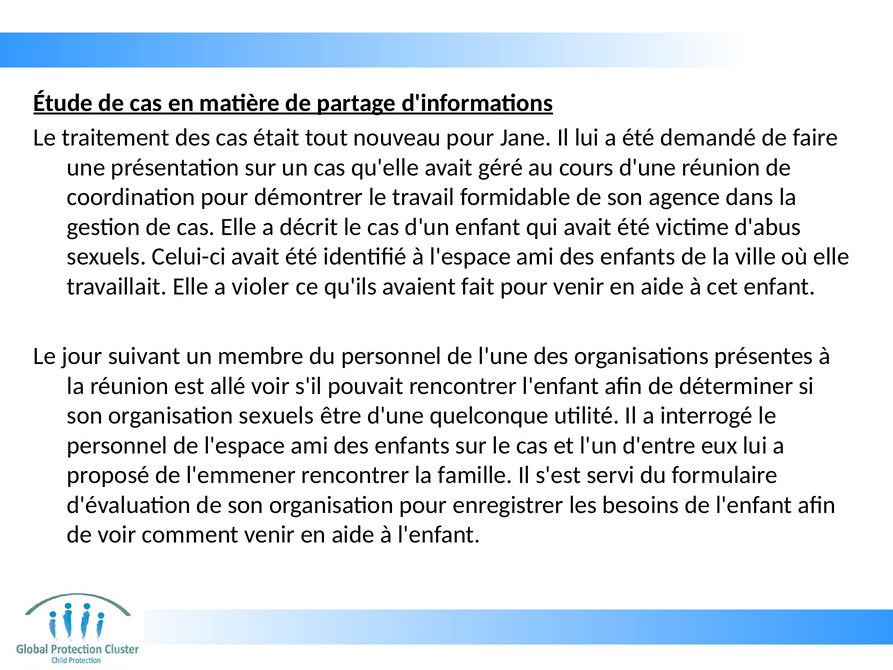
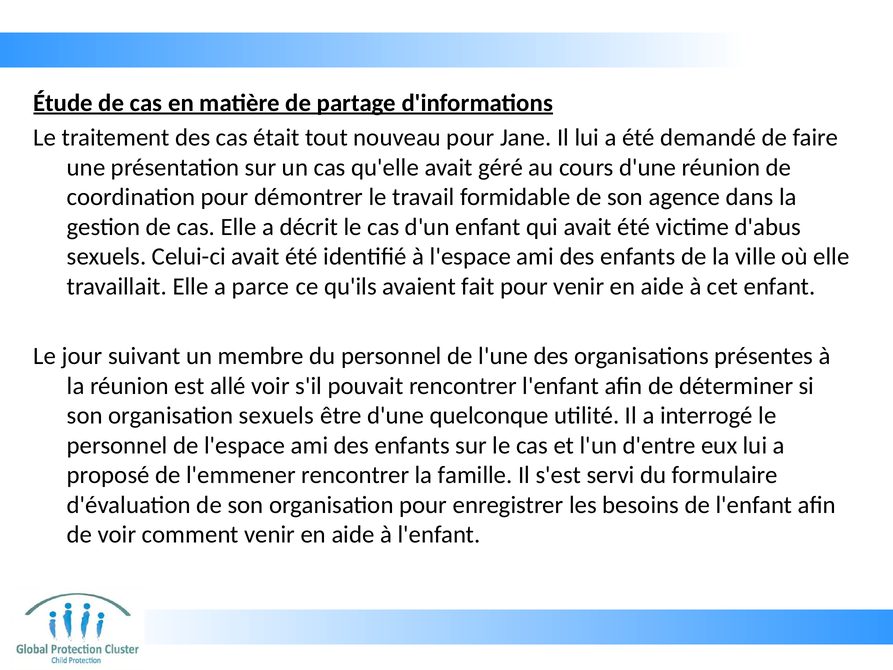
violer: violer -> parce (261, 286)
